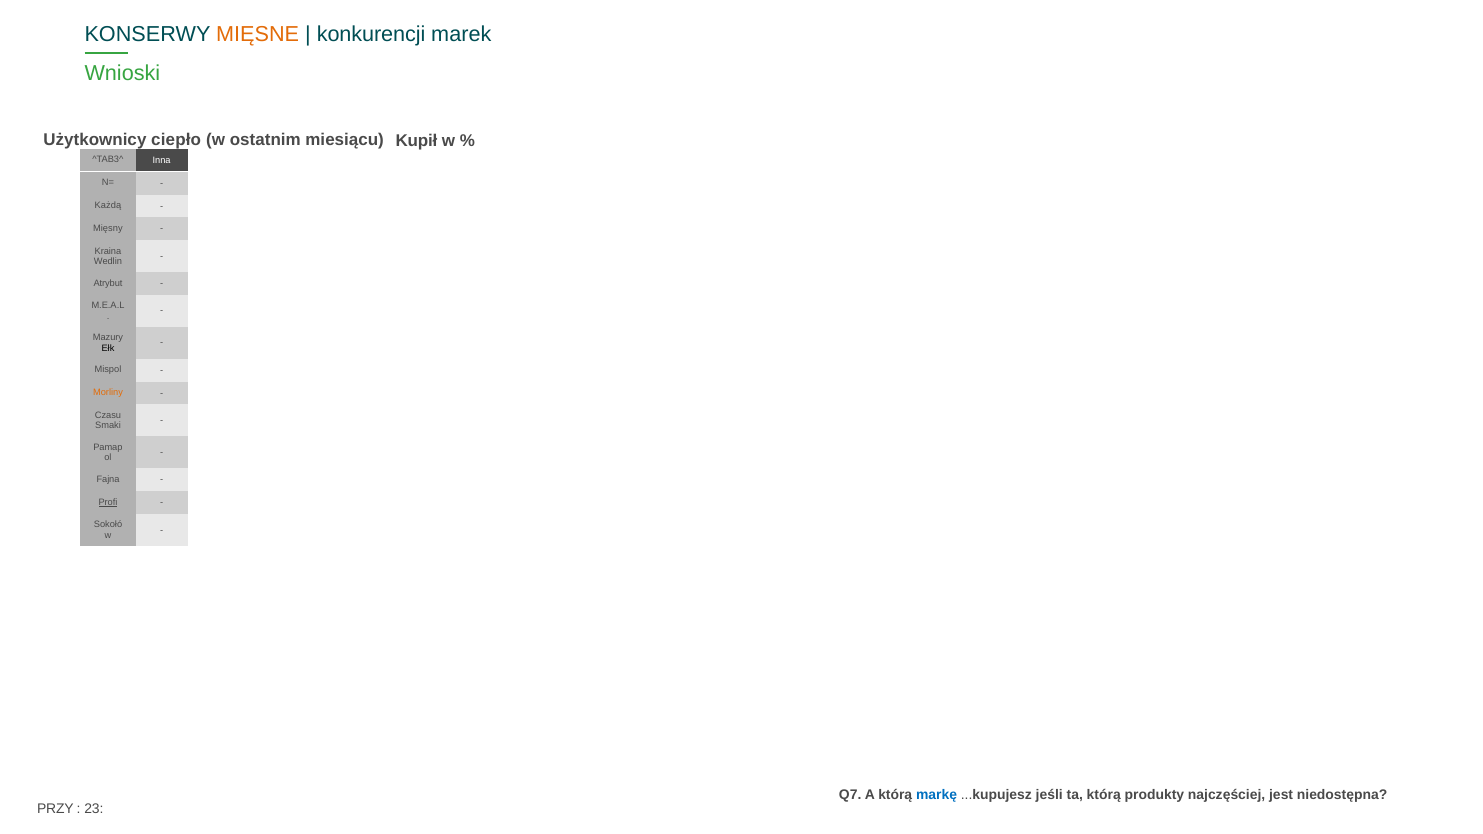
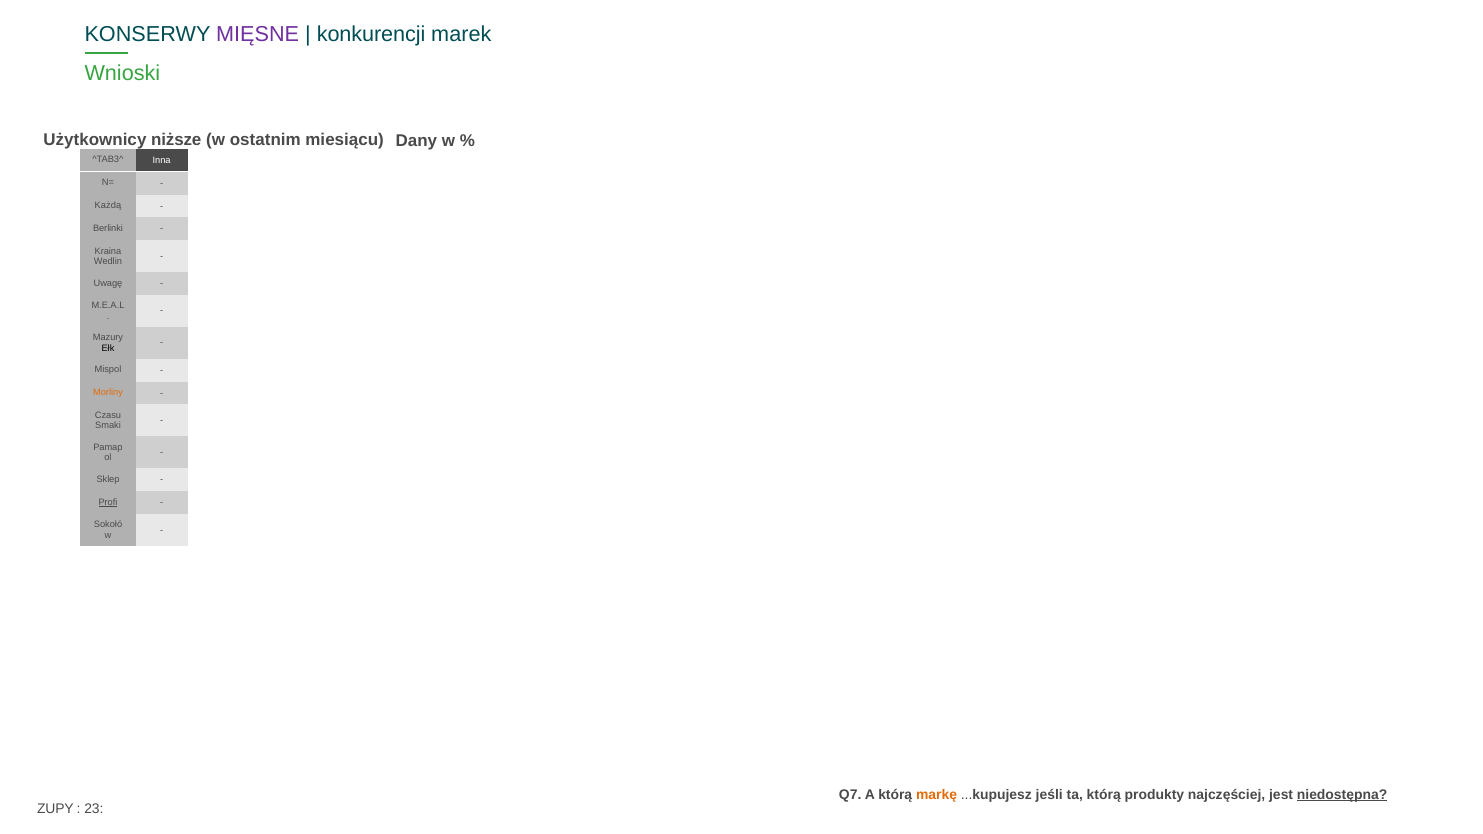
MIĘSNE colour: orange -> purple (258, 34)
ciepło: ciepło -> niższe (176, 140)
Kupił: Kupił -> Dany (416, 141)
Mięsny: Mięsny -> Berlinki (108, 228)
Atrybut: Atrybut -> Uwagę (108, 283)
Fajna: Fajna -> Sklep (108, 479)
markę colour: blue -> orange (937, 795)
niedostępna underline: none -> present (1342, 795)
PRZY: PRZY -> ZUPY (55, 809)
